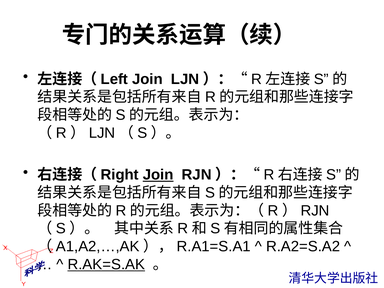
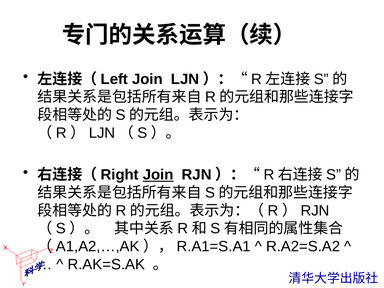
R.AK=S.AK underline: present -> none (106, 264)
